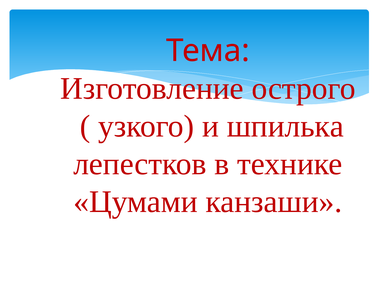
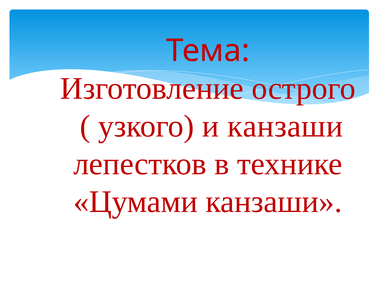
и шпилька: шпилька -> канзаши (285, 127)
